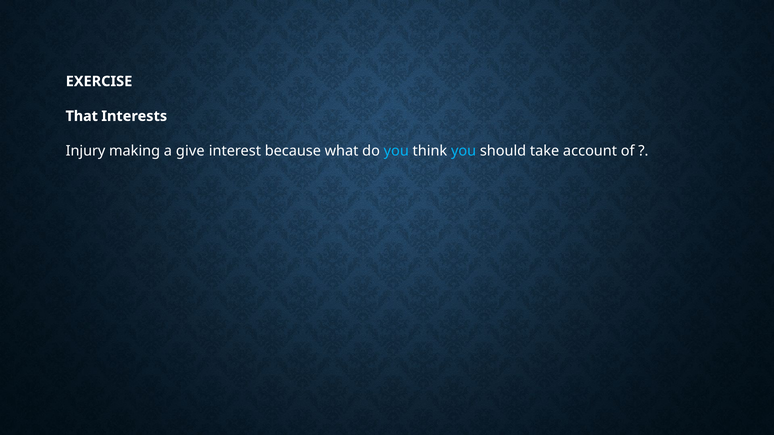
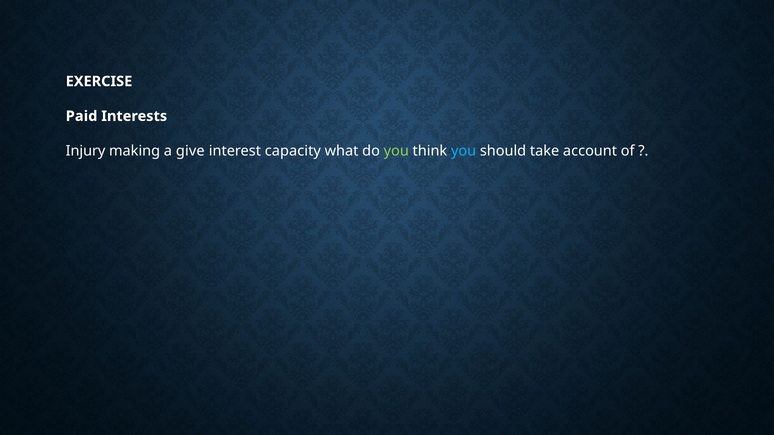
That: That -> Paid (82, 116)
because: because -> capacity (293, 151)
you colour: light blue -> light green (396, 151)
